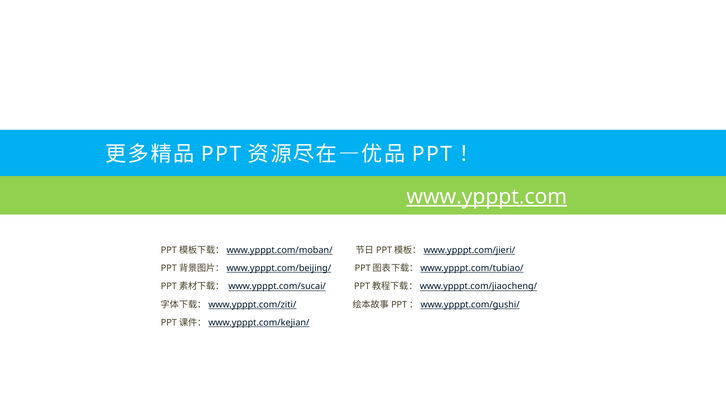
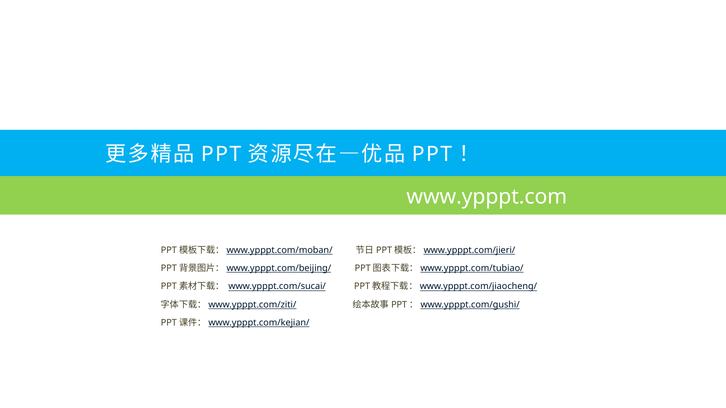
www.ypppt.com underline: present -> none (487, 197)
